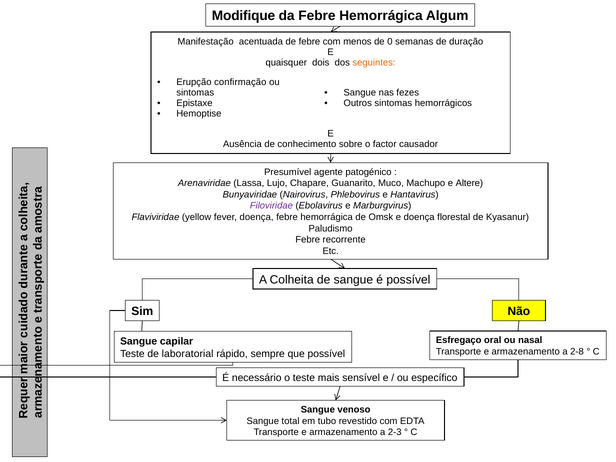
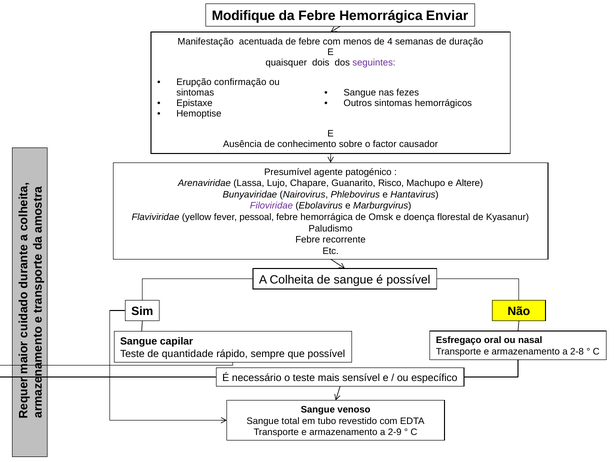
Algum: Algum -> Enviar (447, 16)
0: 0 -> 4 (390, 42)
seguintes colour: orange -> purple (374, 63)
Muco: Muco -> Risco (391, 183)
fever doença: doença -> pessoal (257, 217)
laboratorial: laboratorial -> quantidade (188, 354)
2-3: 2-3 -> 2-9 (395, 432)
